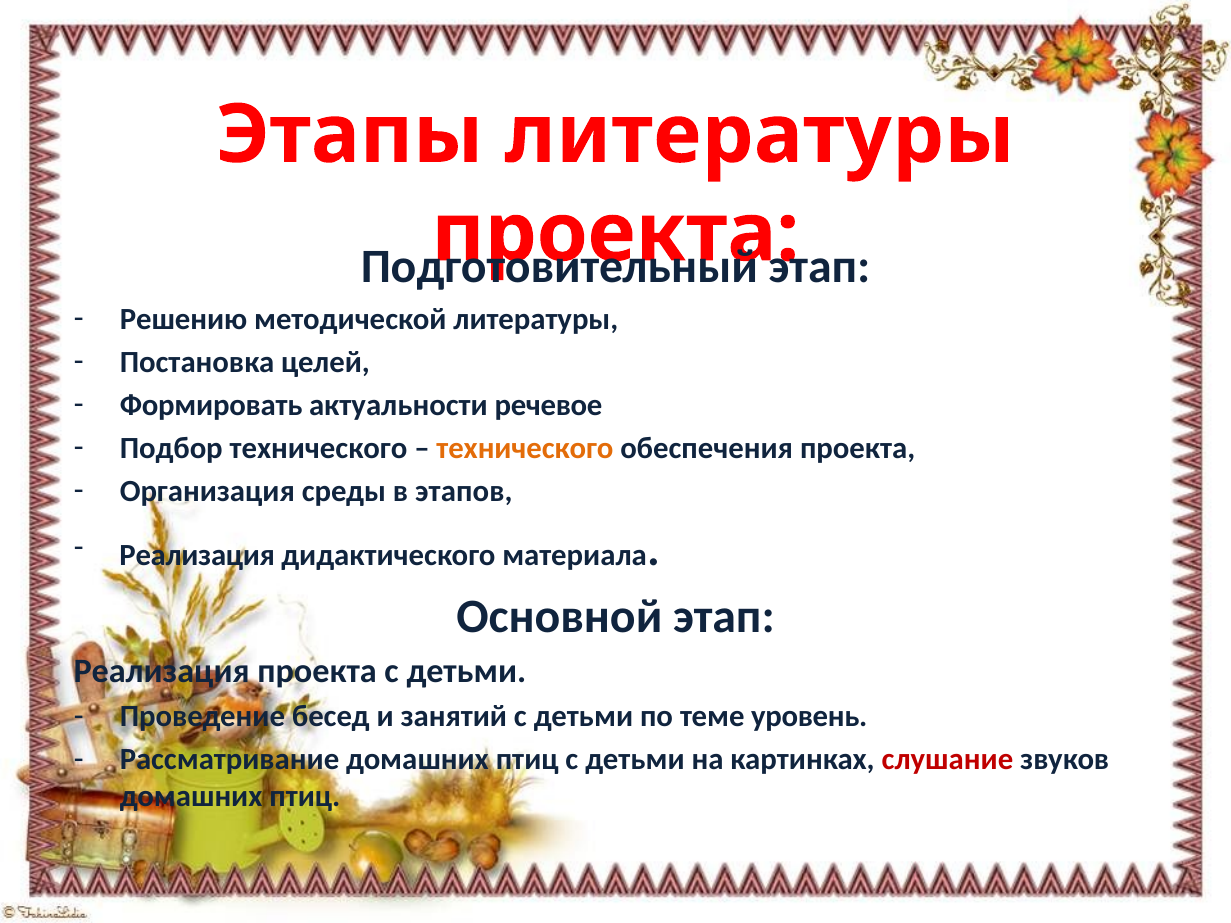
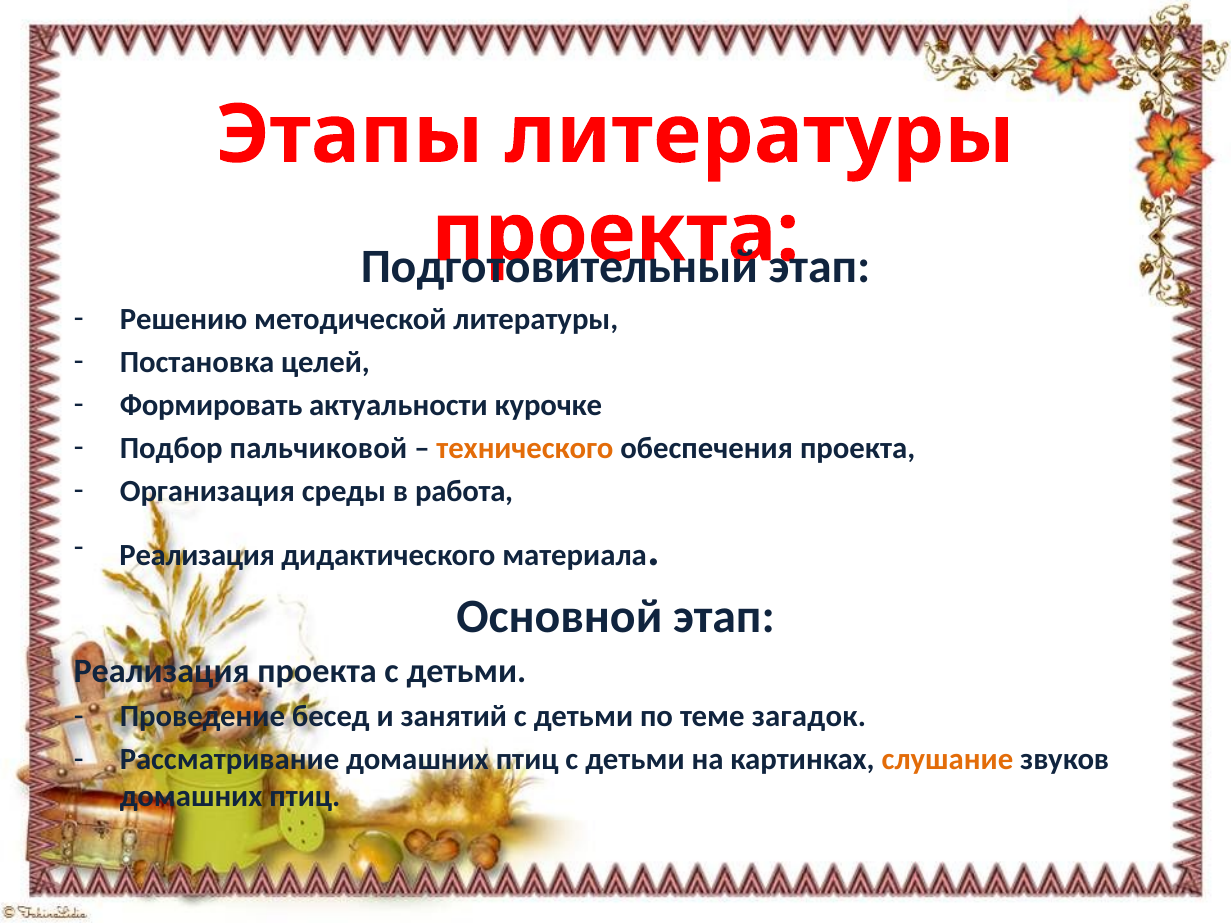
речевое: речевое -> курочке (548, 405)
Подбор технического: технического -> пальчиковой (318, 449)
этапов: этапов -> работа (464, 492)
уровень: уровень -> загадок (809, 717)
слушание colour: red -> orange (947, 760)
